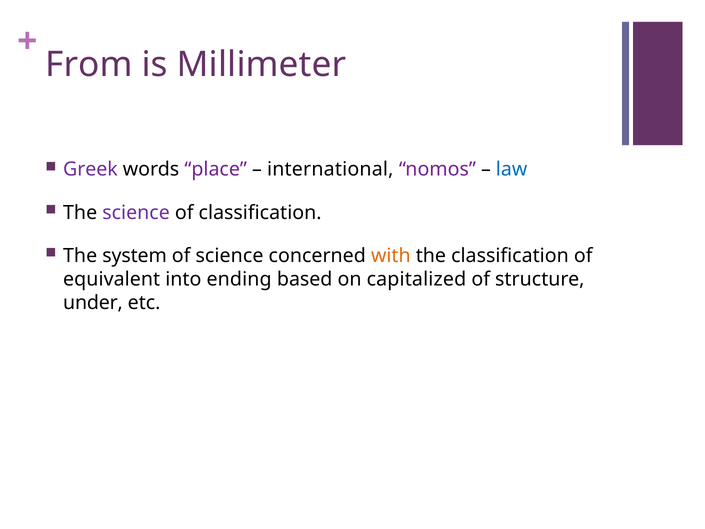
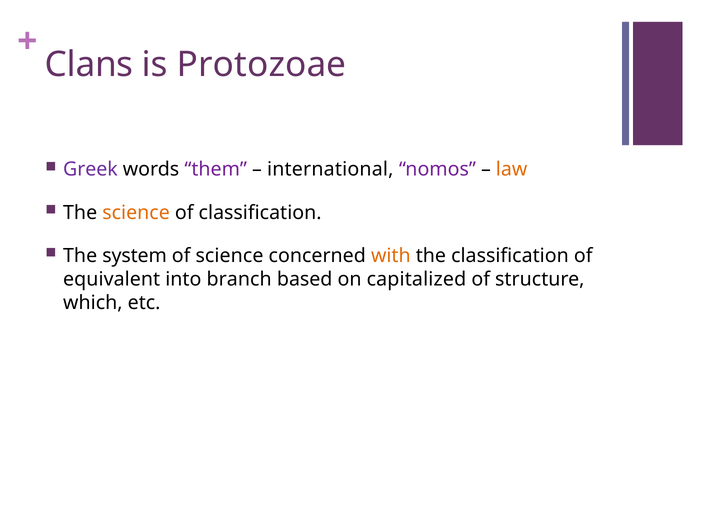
From: From -> Clans (89, 64)
Millimeter: Millimeter -> Protozoae (262, 64)
place: place -> them (216, 169)
law colour: blue -> orange (512, 169)
science colour: purple -> orange (136, 212)
ending: ending -> branch (239, 279)
under: under -> which (93, 303)
